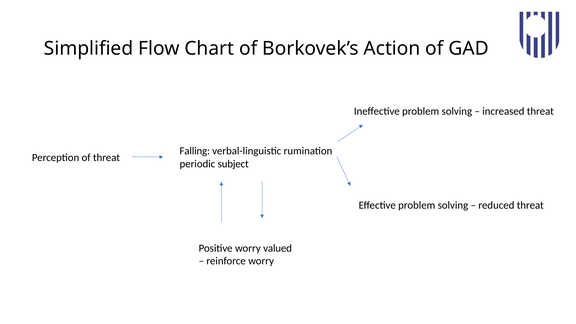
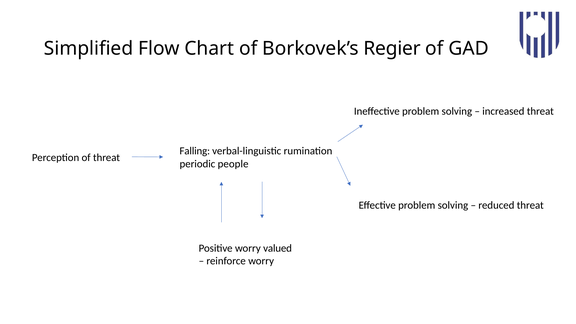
Action: Action -> Regier (392, 48)
subject: subject -> people (233, 164)
